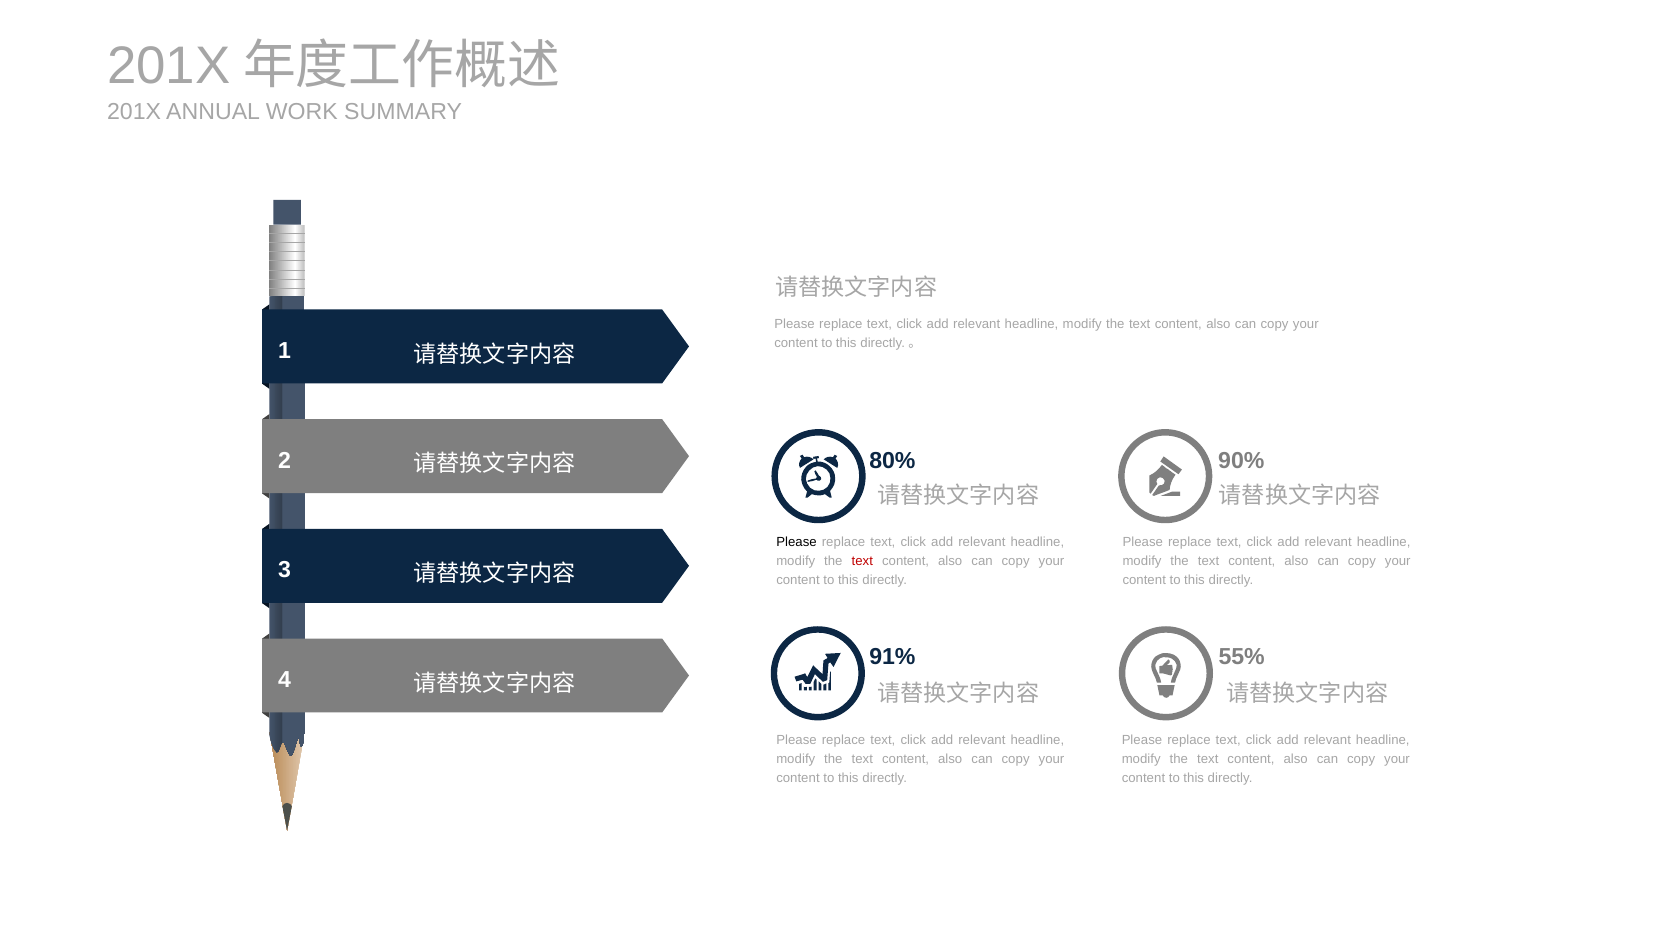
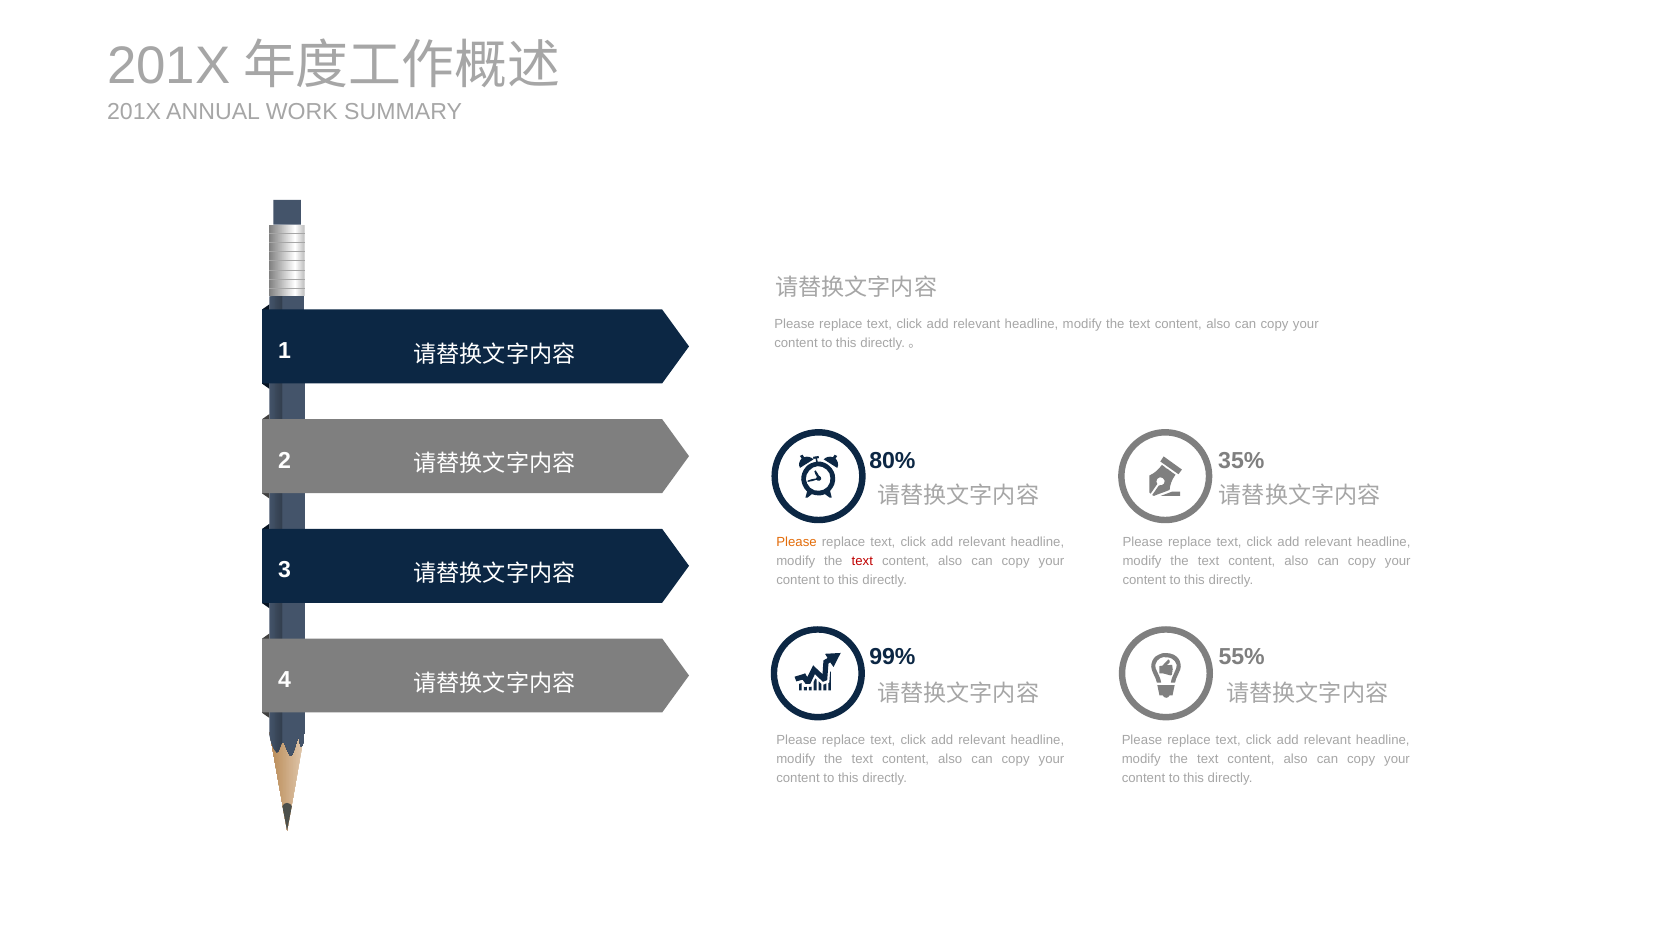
90%: 90% -> 35% (1241, 461)
Please colour: black -> orange (797, 542)
91%: 91% -> 99% (892, 657)
